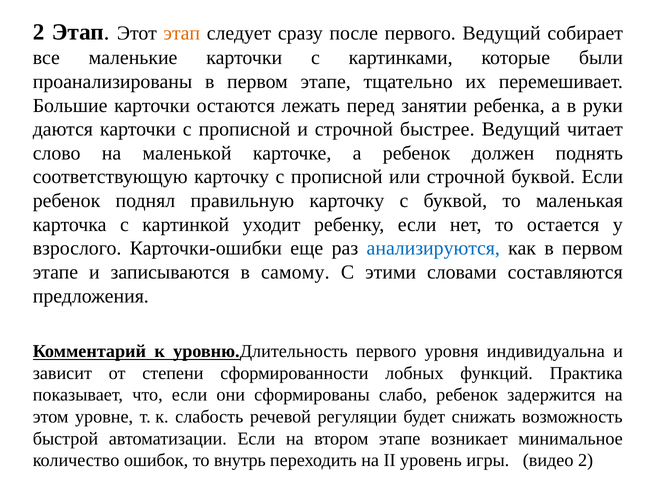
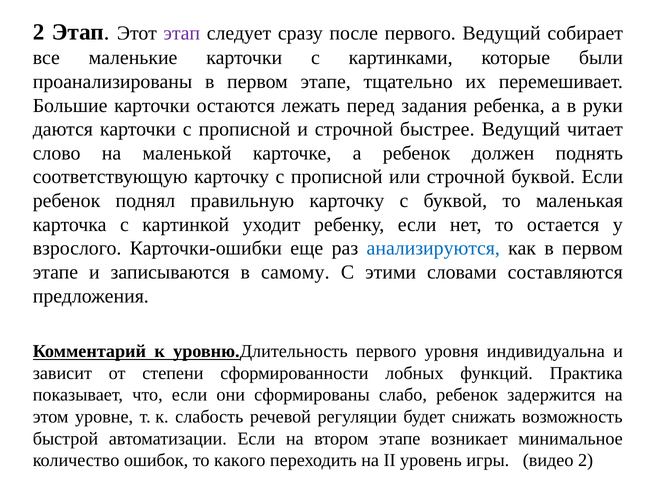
этап colour: orange -> purple (182, 33)
занятии: занятии -> задания (434, 106)
внутрь: внутрь -> какого (240, 460)
